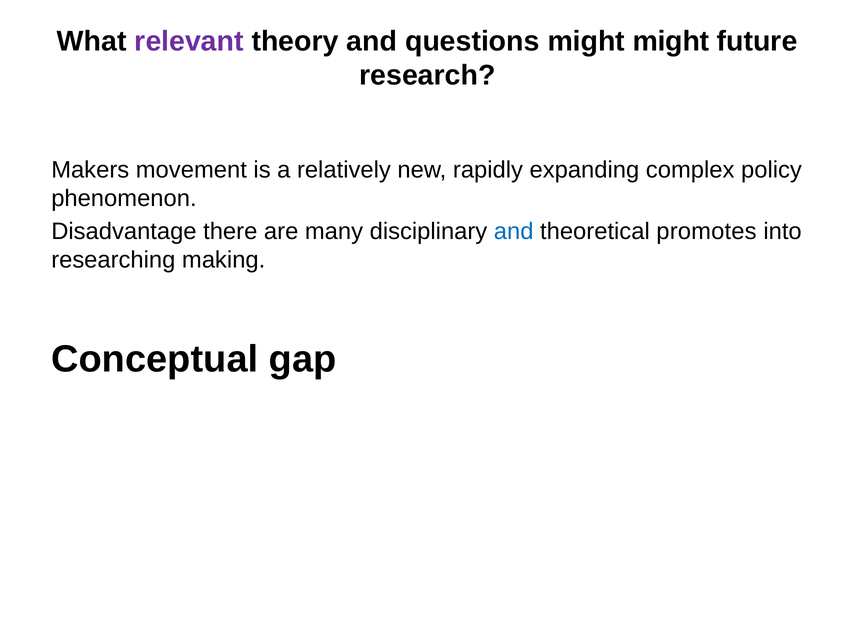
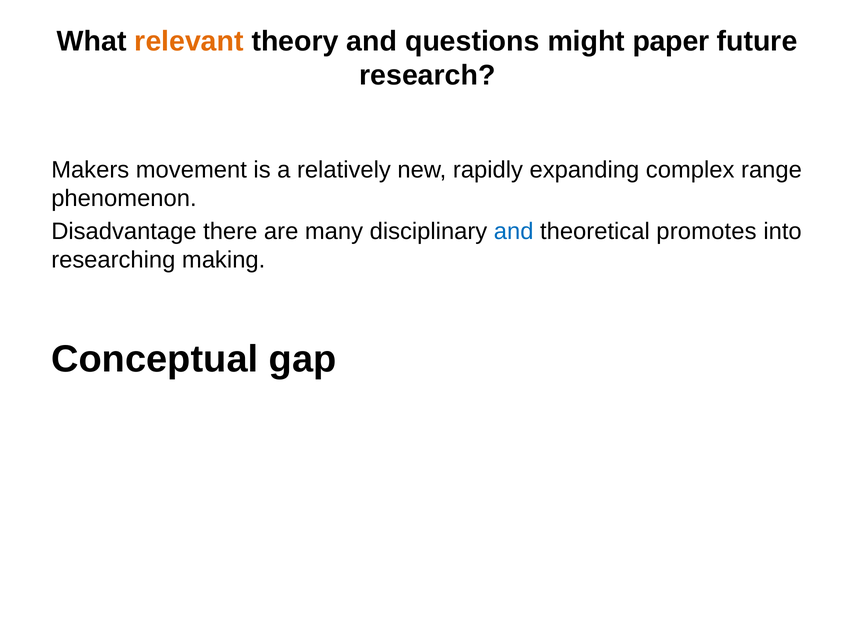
relevant colour: purple -> orange (189, 41)
might might: might -> paper (671, 41)
policy: policy -> range (771, 170)
